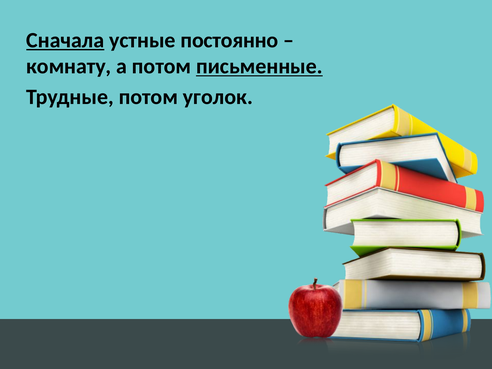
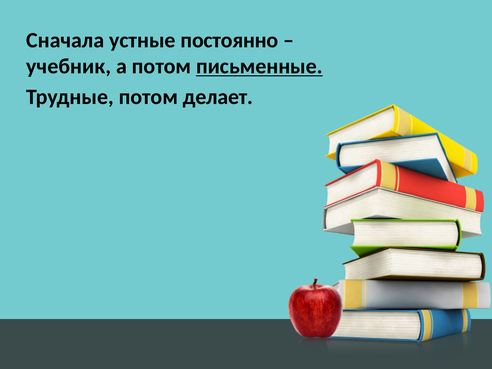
Сначала underline: present -> none (65, 40)
комнату: комнату -> учебник (69, 66)
уголок: уголок -> делает (218, 97)
